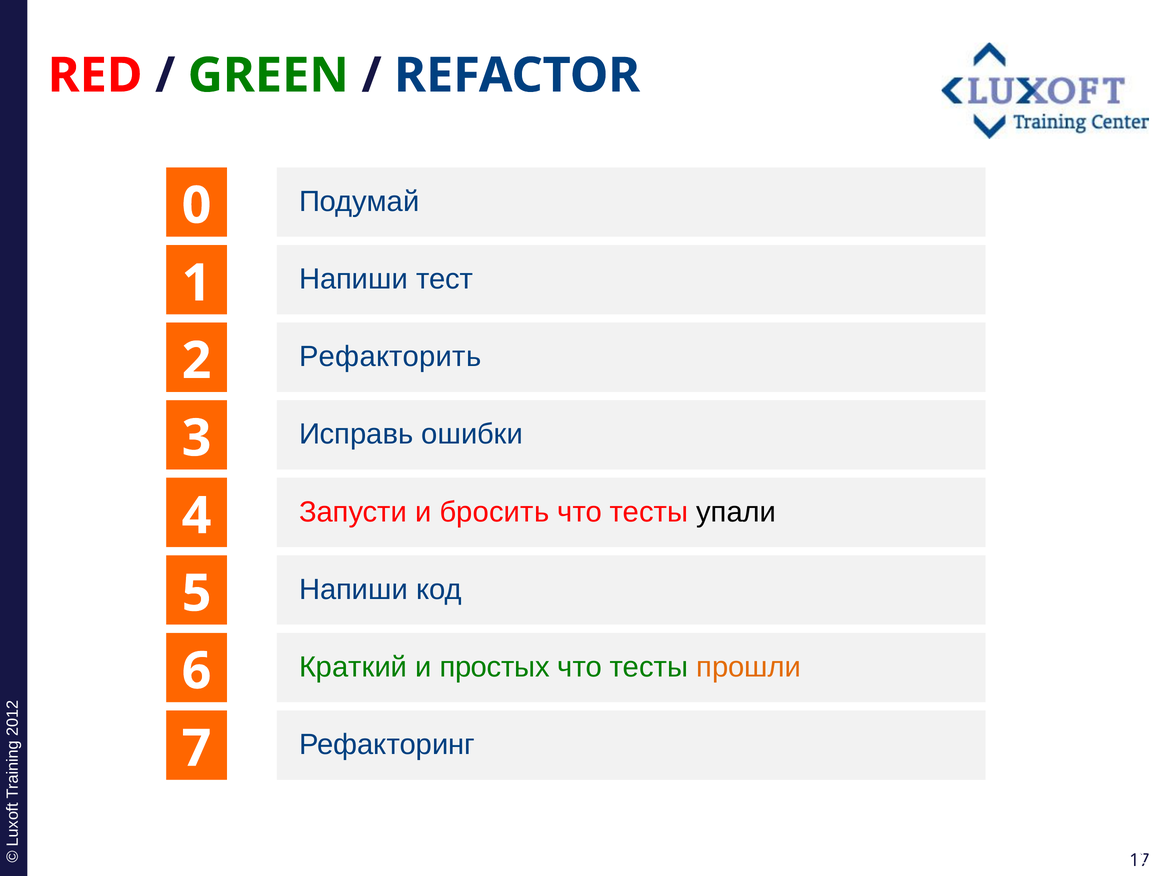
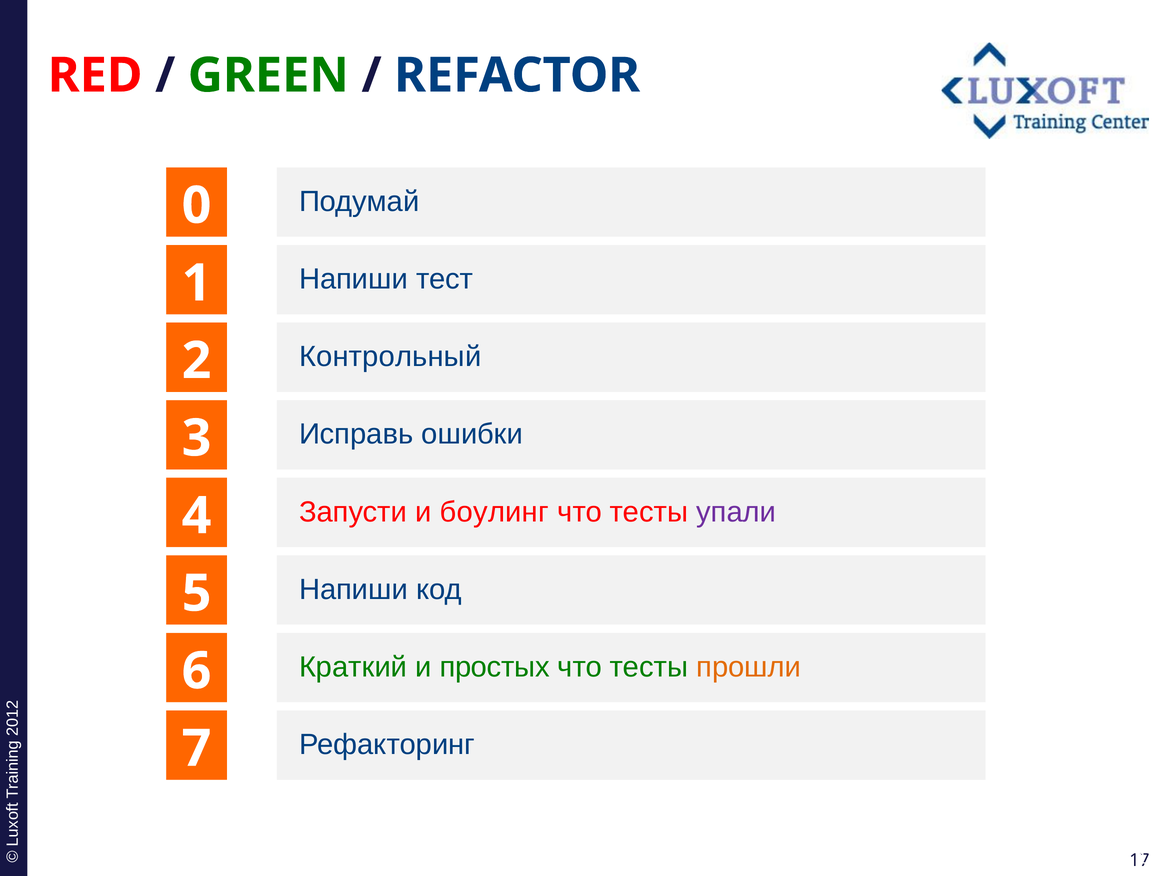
Рефакторить: Рефакторить -> Контрольный (390, 356)
бросить: бросить -> боулинг (494, 511)
упали colour: black -> purple (736, 511)
